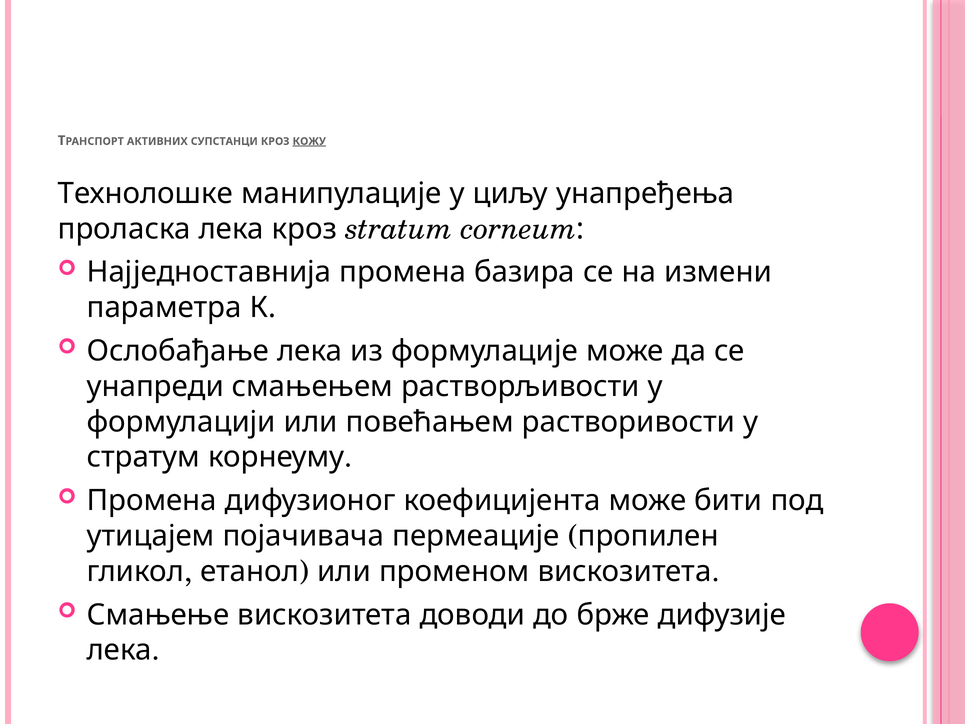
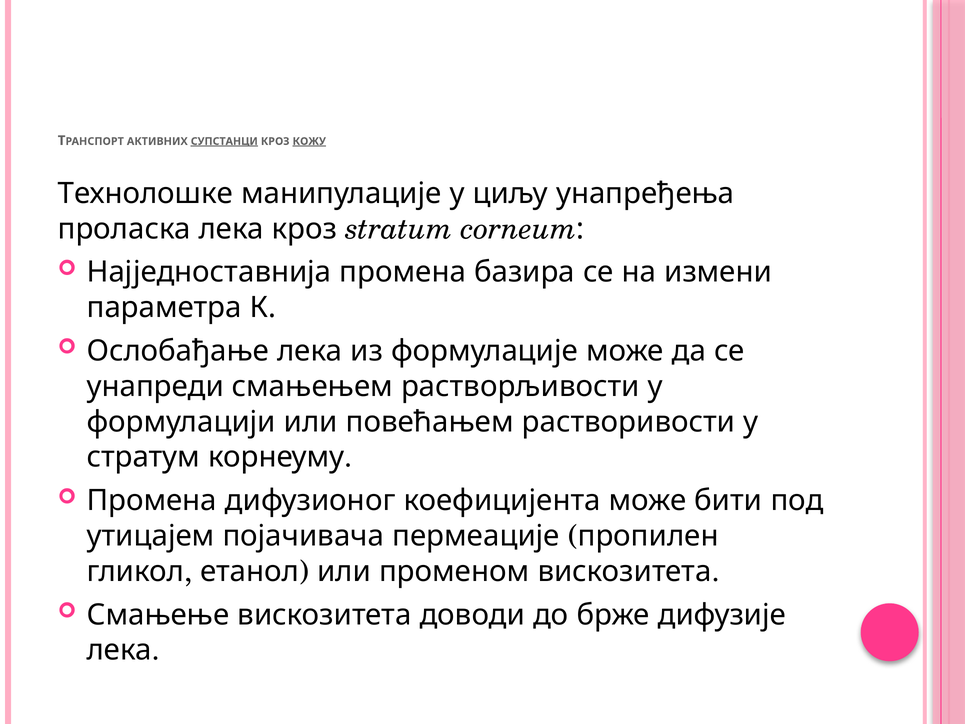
СУПСТАНЦИ underline: none -> present (224, 141)
